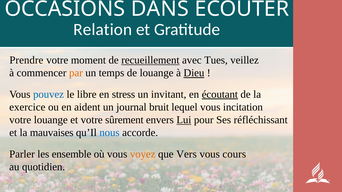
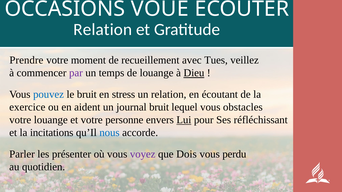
DANS: DANS -> VOUE (160, 9)
recueillement underline: present -> none (150, 60)
par colour: orange -> purple (76, 73)
le libre: libre -> bruit (87, 95)
un invitant: invitant -> relation (169, 95)
écoutant underline: present -> none (220, 95)
incitation: incitation -> obstacles (243, 107)
sûrement: sûrement -> personne (124, 120)
mauvaises: mauvaises -> incitations (52, 133)
ensemble: ensemble -> présenter (72, 154)
voyez colour: orange -> purple (143, 154)
Vers: Vers -> Dois (186, 154)
cours: cours -> perdu (234, 154)
